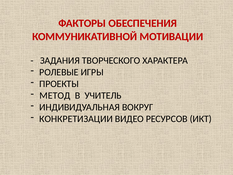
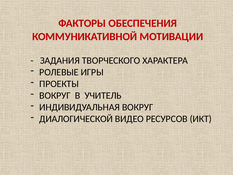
МЕТОД: МЕТОД -> ВОКРУГ (55, 95)
КОНКРЕТИЗАЦИИ: КОНКРЕТИЗАЦИИ -> ДИАЛОГИЧЕСКОЙ (76, 119)
